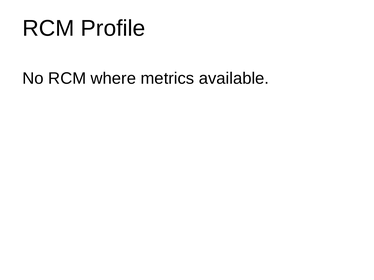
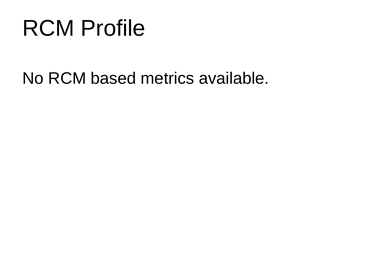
where: where -> based (113, 78)
